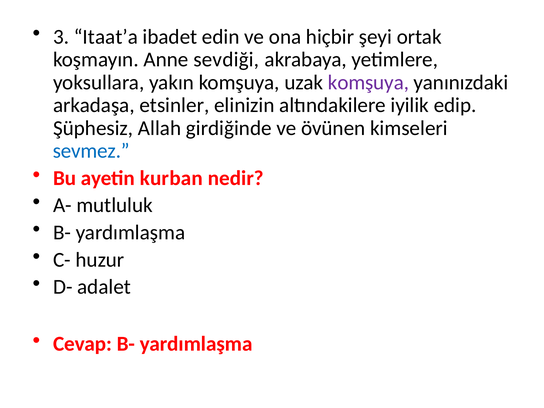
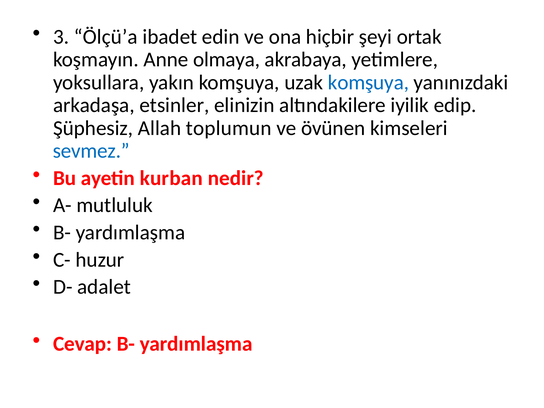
Itaat’a: Itaat’a -> Ölçü’a (106, 37)
sevdiği: sevdiği -> olmaya (227, 60)
komşuya colour: purple -> blue (368, 82)
girdiğinde: girdiğinde -> toplumun (229, 128)
